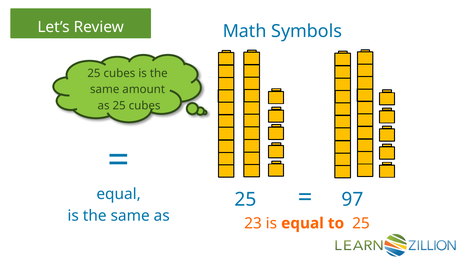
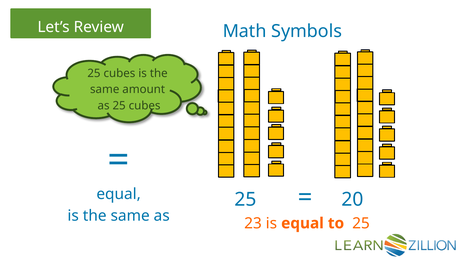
97: 97 -> 20 (353, 199)
